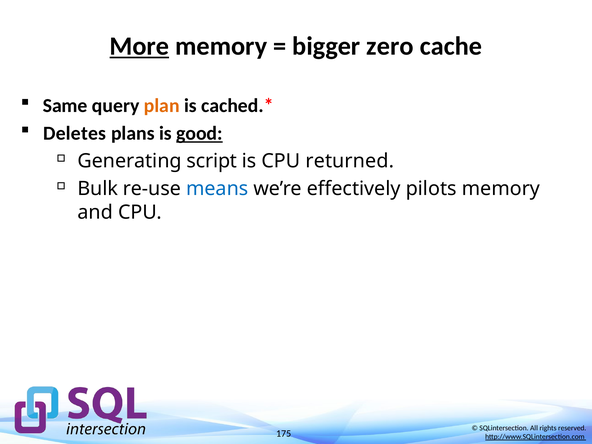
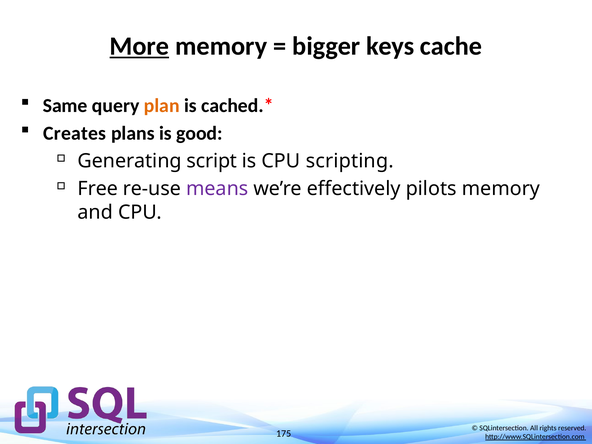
zero: zero -> keys (390, 46)
Deletes: Deletes -> Creates (75, 133)
good underline: present -> none (199, 133)
returned: returned -> scripting (350, 161)
Bulk: Bulk -> Free (98, 189)
means colour: blue -> purple (217, 189)
